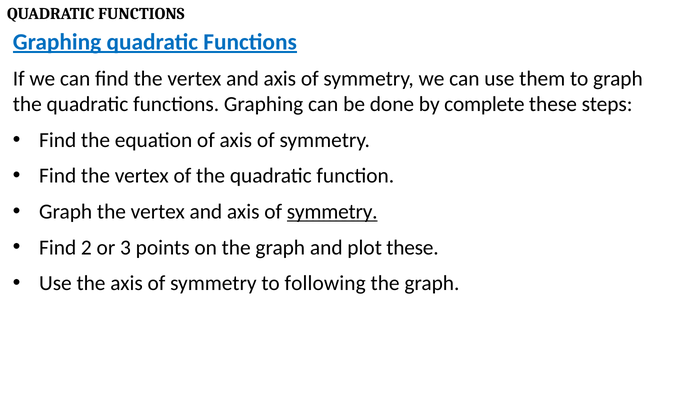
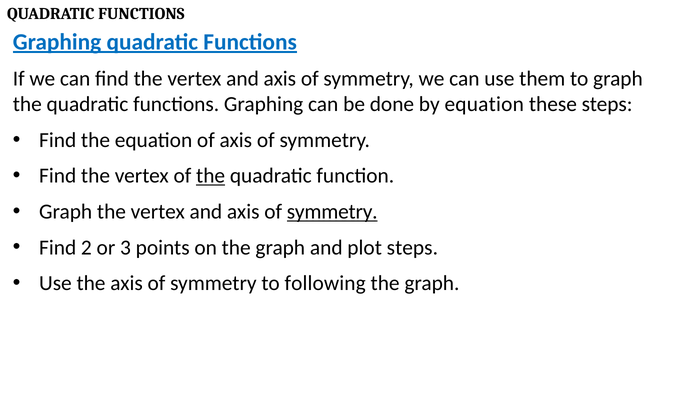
by complete: complete -> equation (484, 104)
the underline: none -> present (211, 176)
plot these: these -> steps (412, 247)
